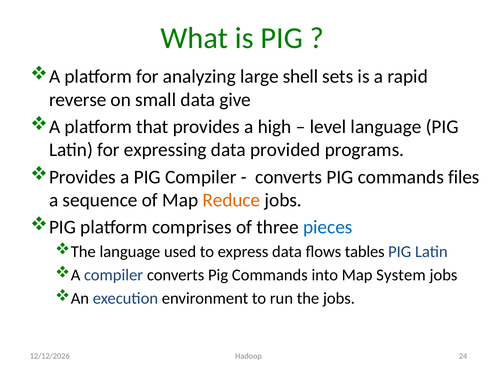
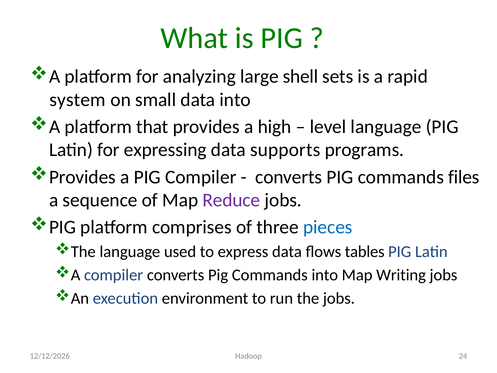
reverse: reverse -> system (78, 100)
data give: give -> into (235, 100)
provided: provided -> supports (285, 150)
Reduce colour: orange -> purple (231, 200)
System: System -> Writing (401, 275)
